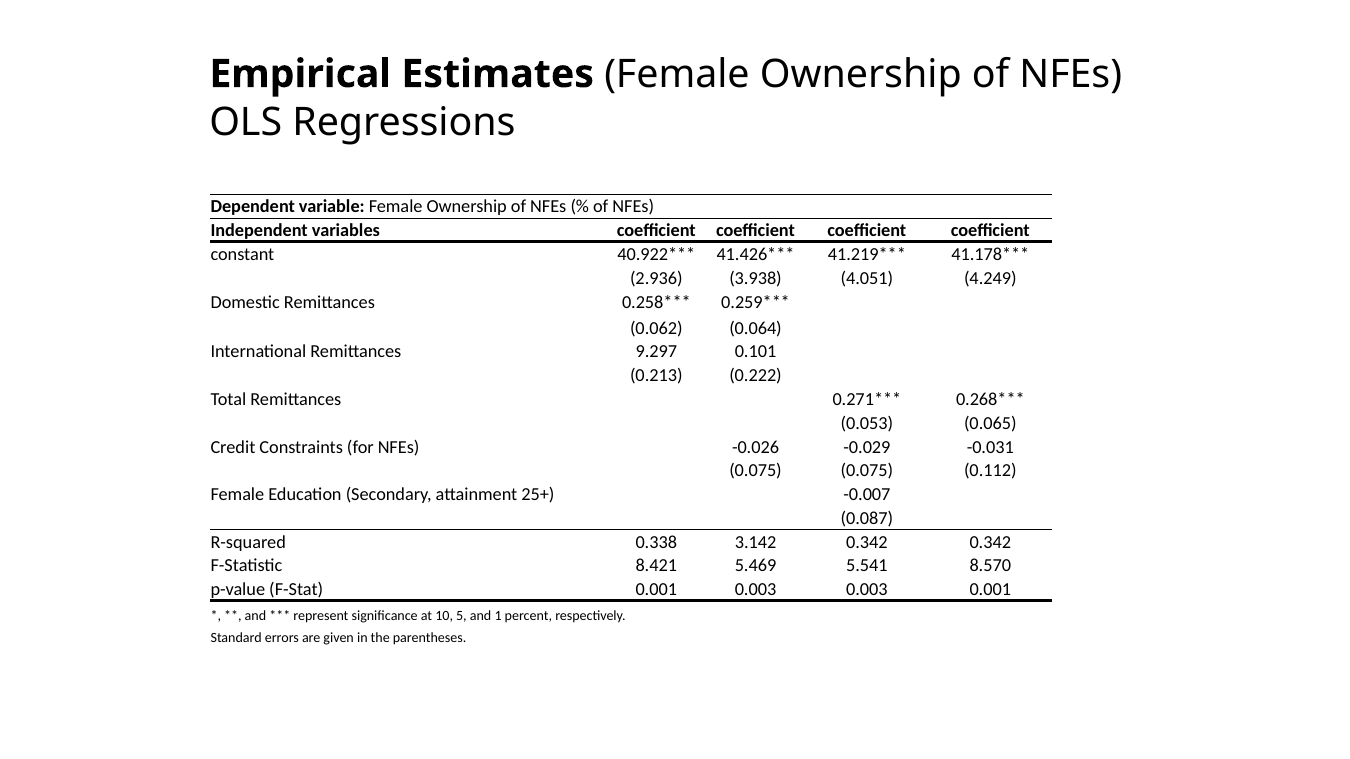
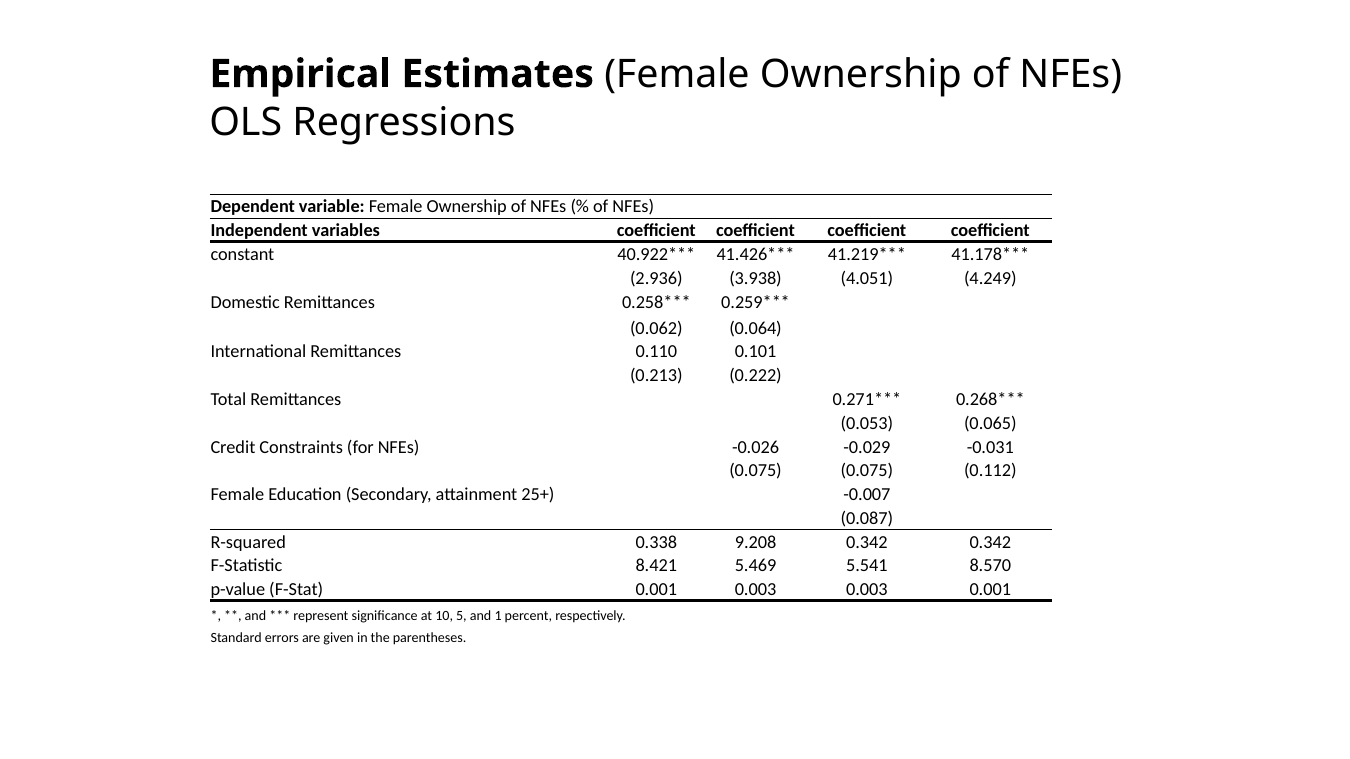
9.297: 9.297 -> 0.110 (656, 352)
3.142: 3.142 -> 9.208 (756, 542)
